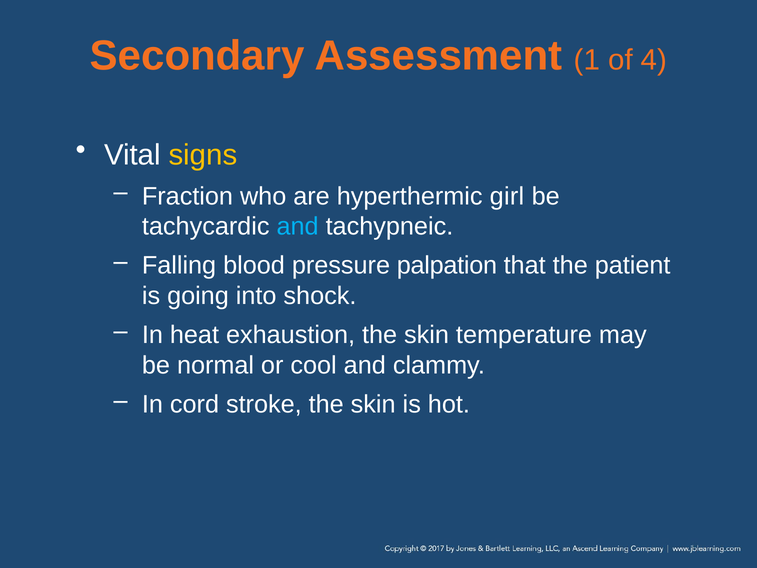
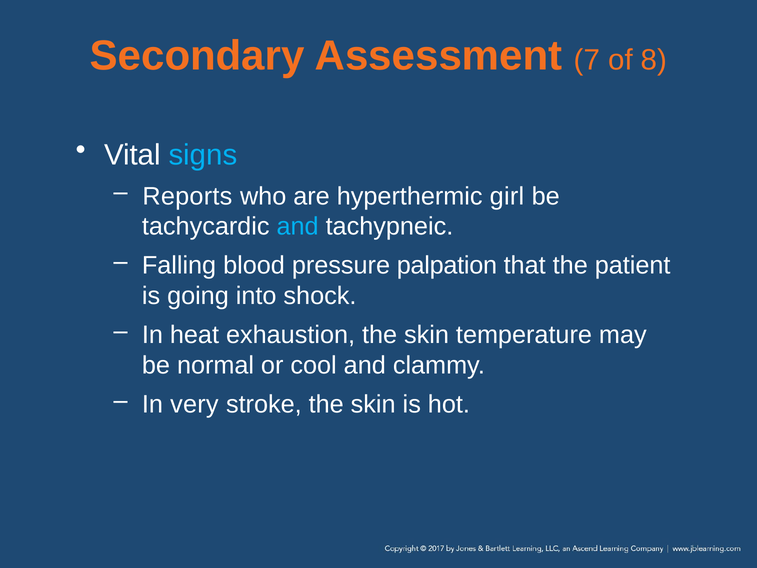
1: 1 -> 7 (587, 60)
4: 4 -> 8 (654, 60)
signs colour: yellow -> light blue (203, 155)
Fraction: Fraction -> Reports (187, 196)
cord: cord -> very (194, 404)
